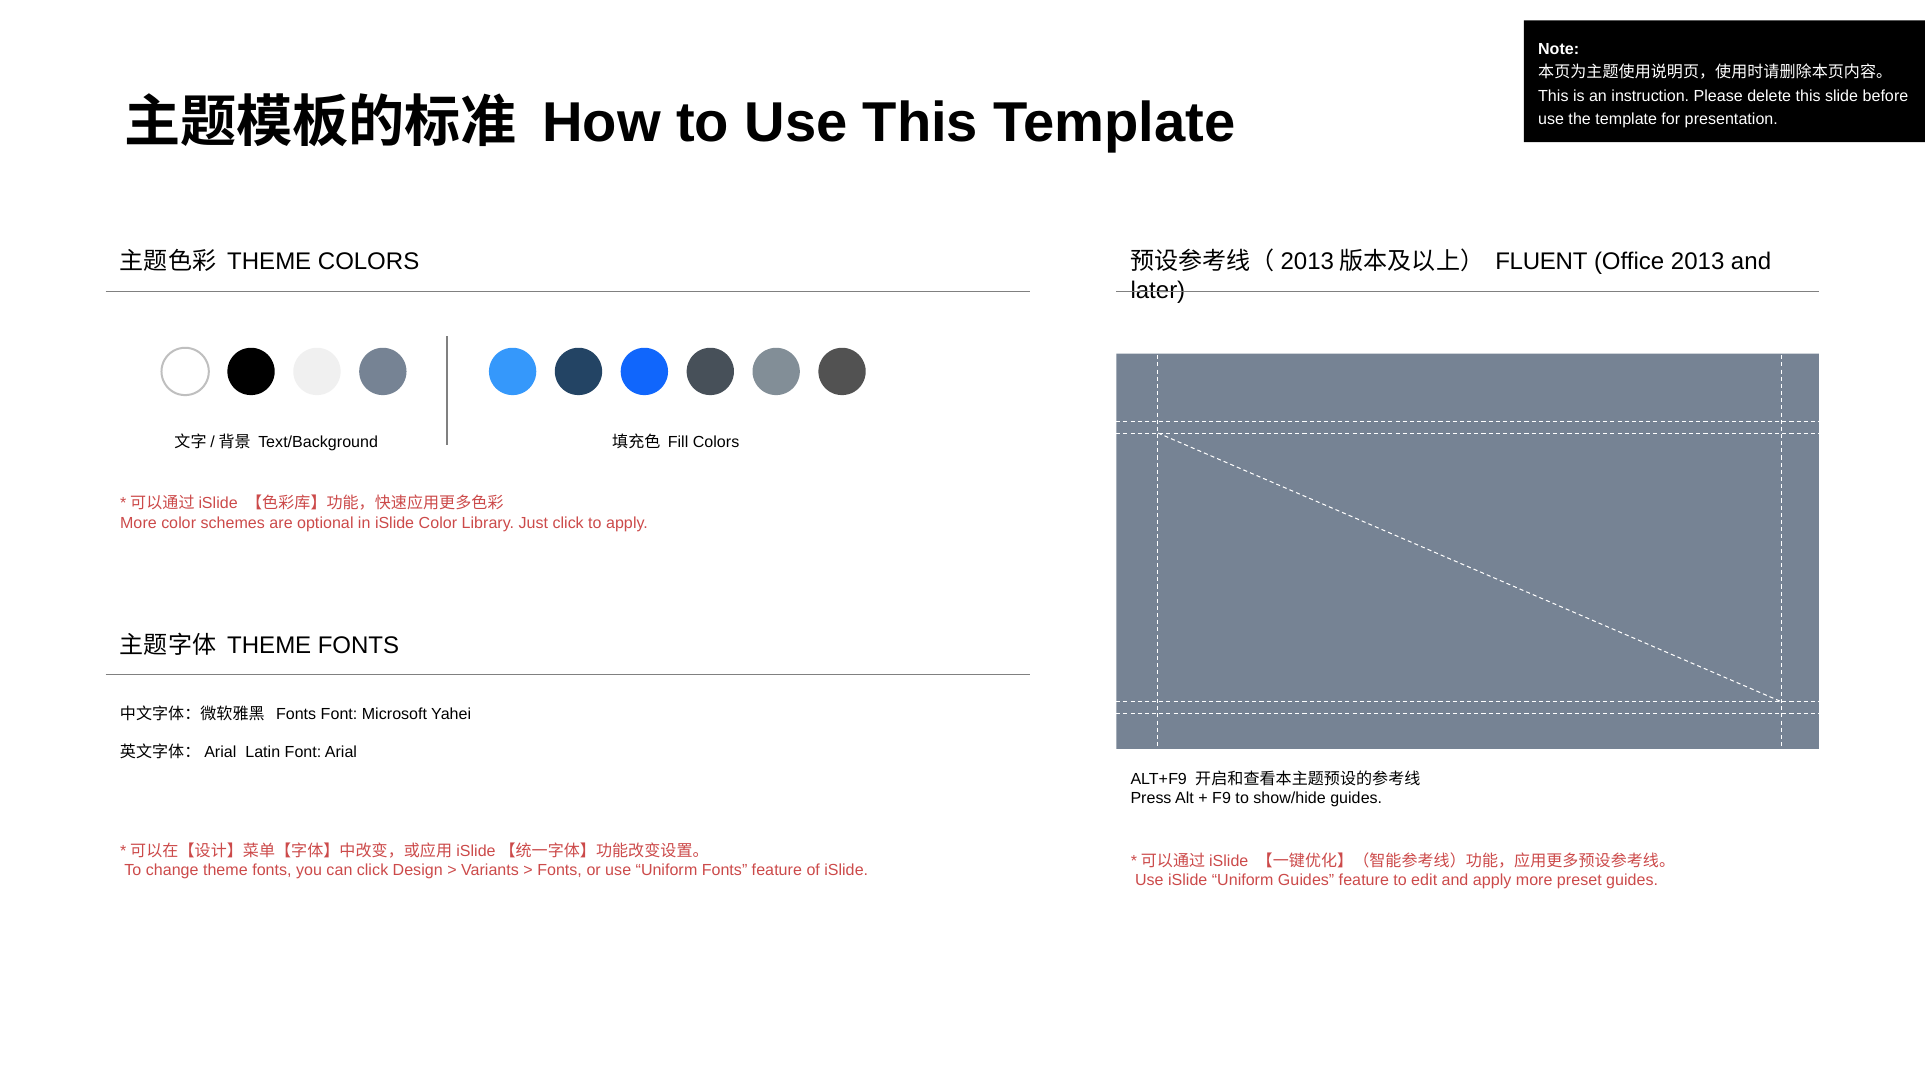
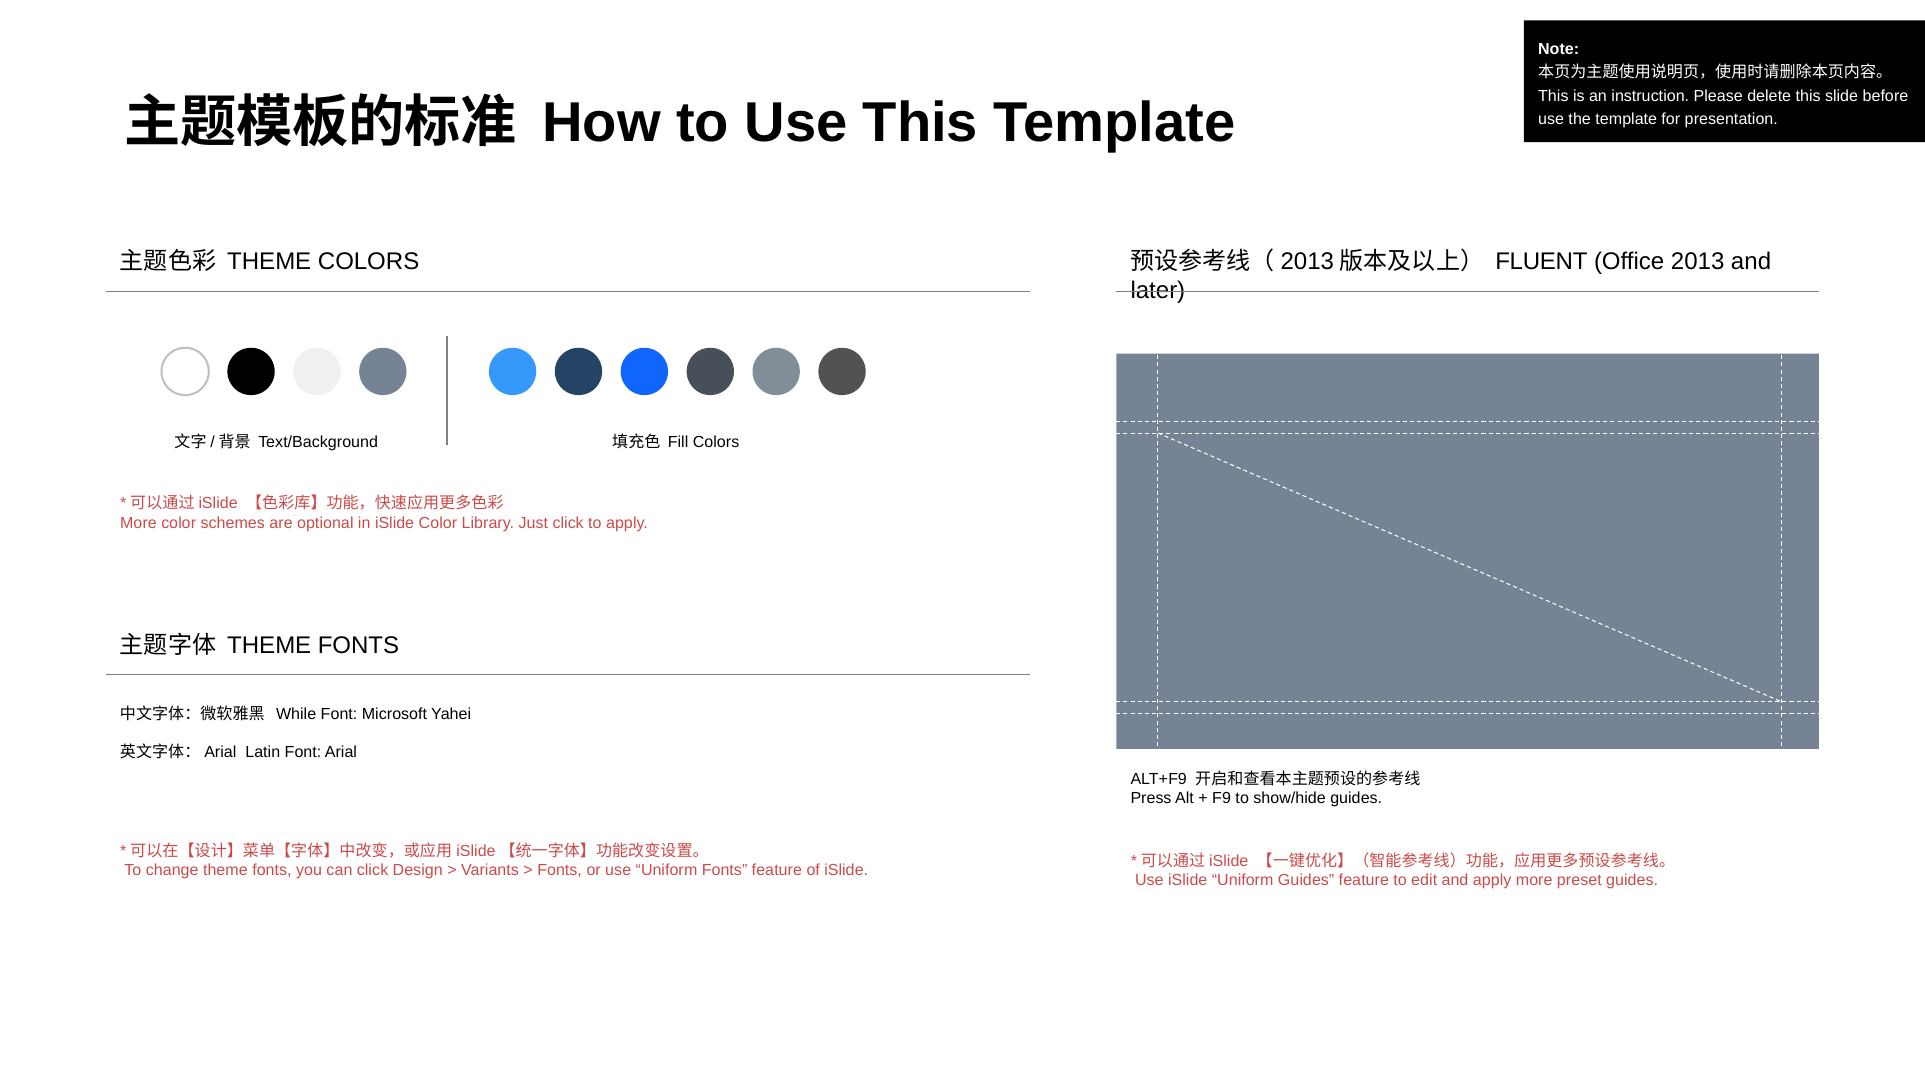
Fonts: Fonts -> While (296, 714)
